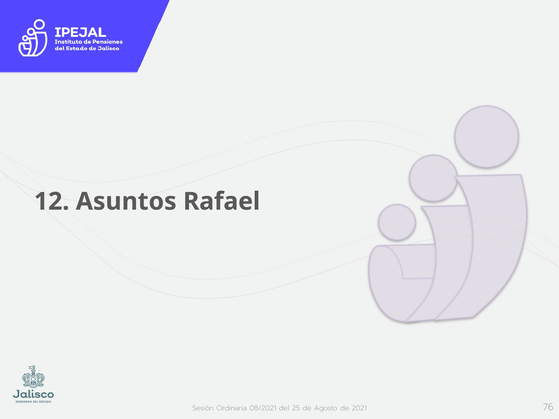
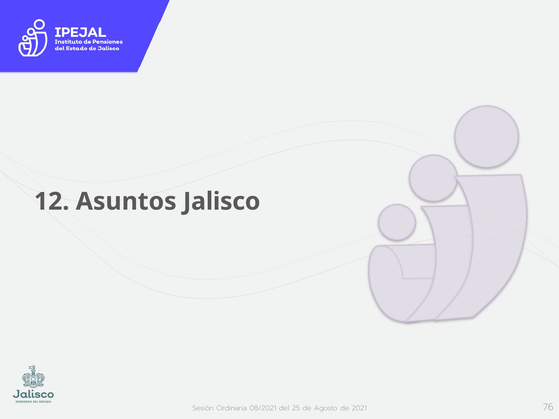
Rafael: Rafael -> Jalisco (222, 202)
